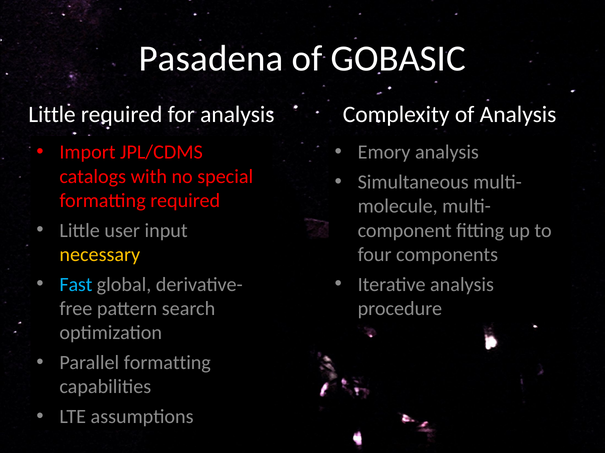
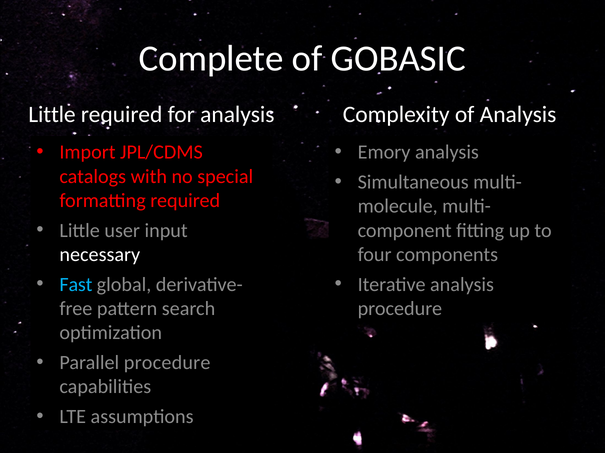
Pasadena: Pasadena -> Complete (211, 59)
necessary colour: yellow -> white (100, 255)
Parallel formatting: formatting -> procedure (167, 363)
